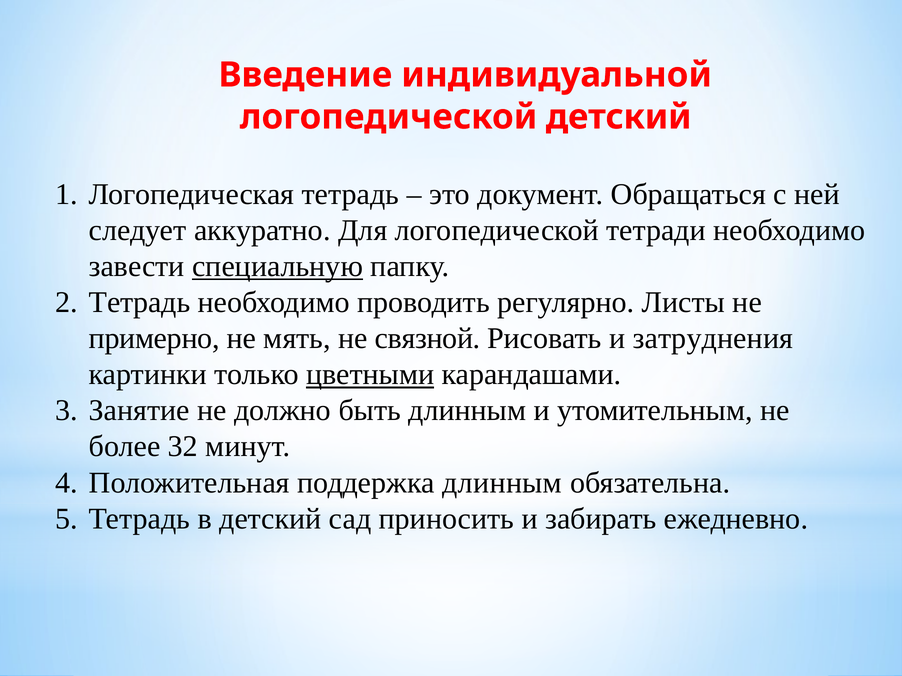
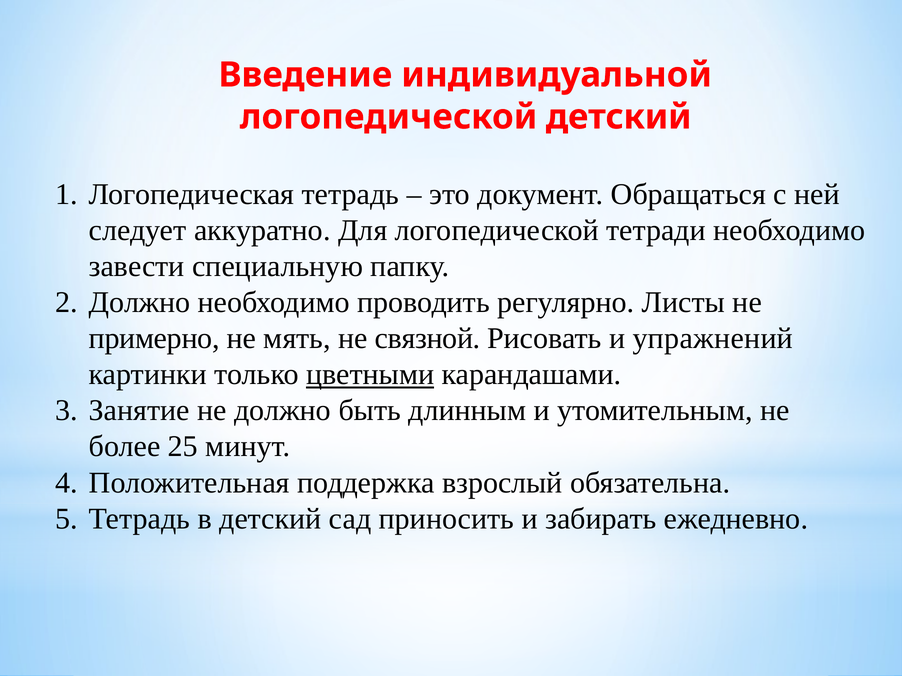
специальную underline: present -> none (278, 266)
Тетрадь: Тетрадь -> Должно (140, 303)
затруднения: затруднения -> упражнений (713, 339)
32: 32 -> 25 (183, 447)
поддержка длинным: длинным -> взрослый (502, 483)
